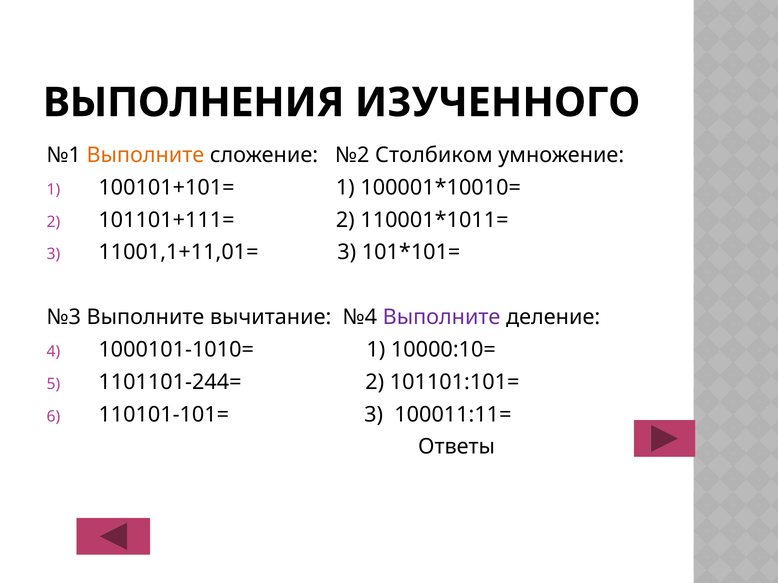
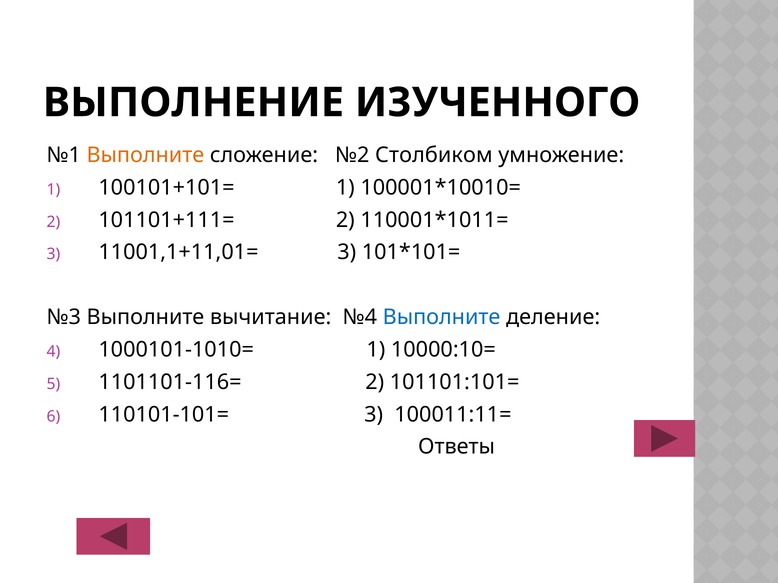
ВЫПОЛНЕНИЯ: ВЫПОЛНЕНИЯ -> ВЫПОЛНЕНИЕ (193, 103)
Выполните colour: purple -> blue (442, 317)
1101101-244=: 1101101-244= -> 1101101-116= (170, 382)
